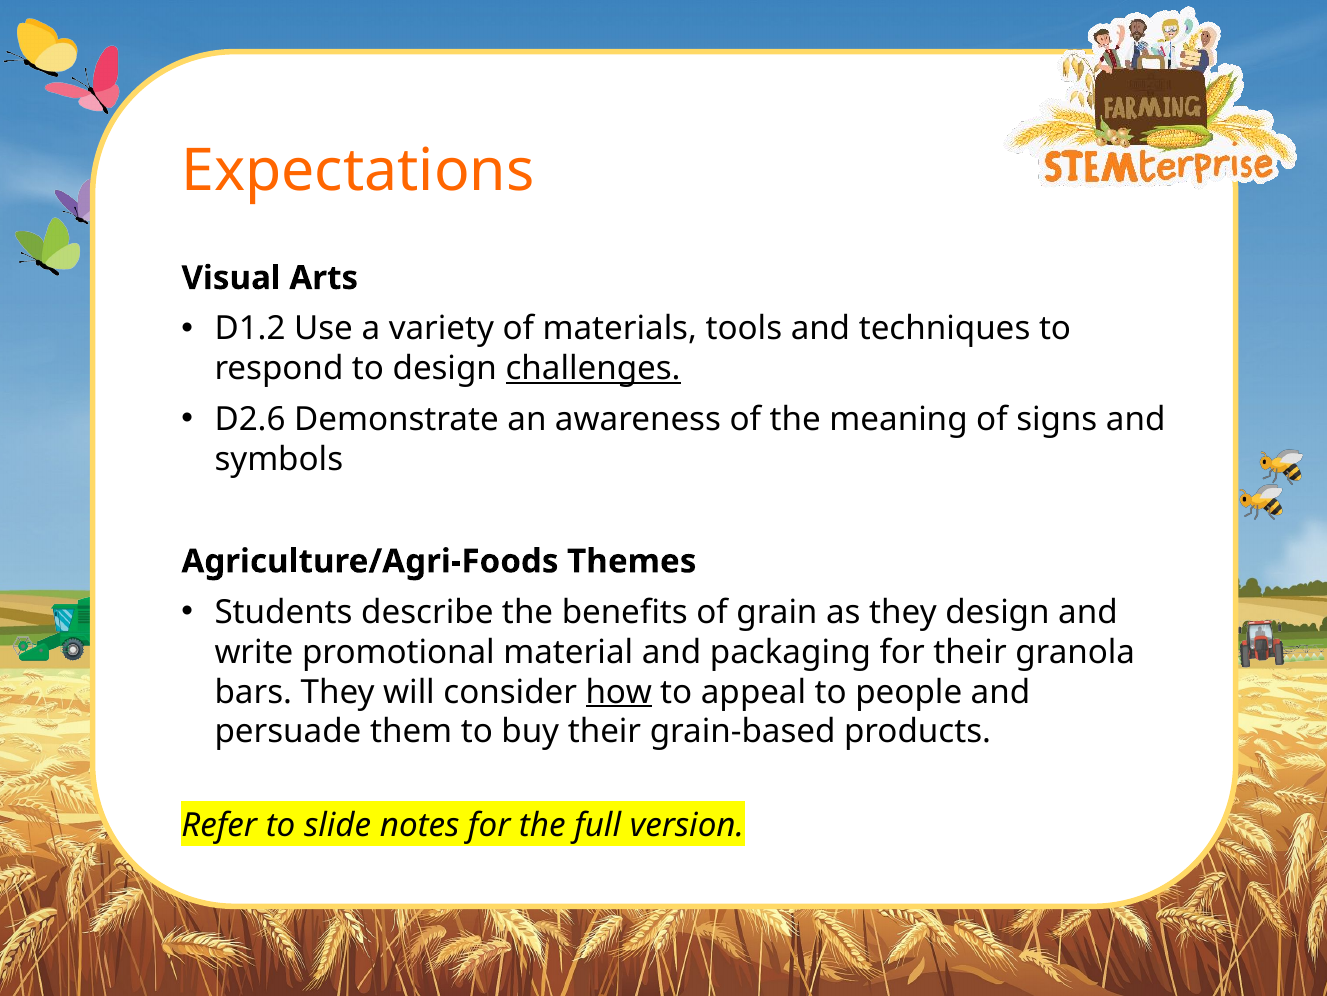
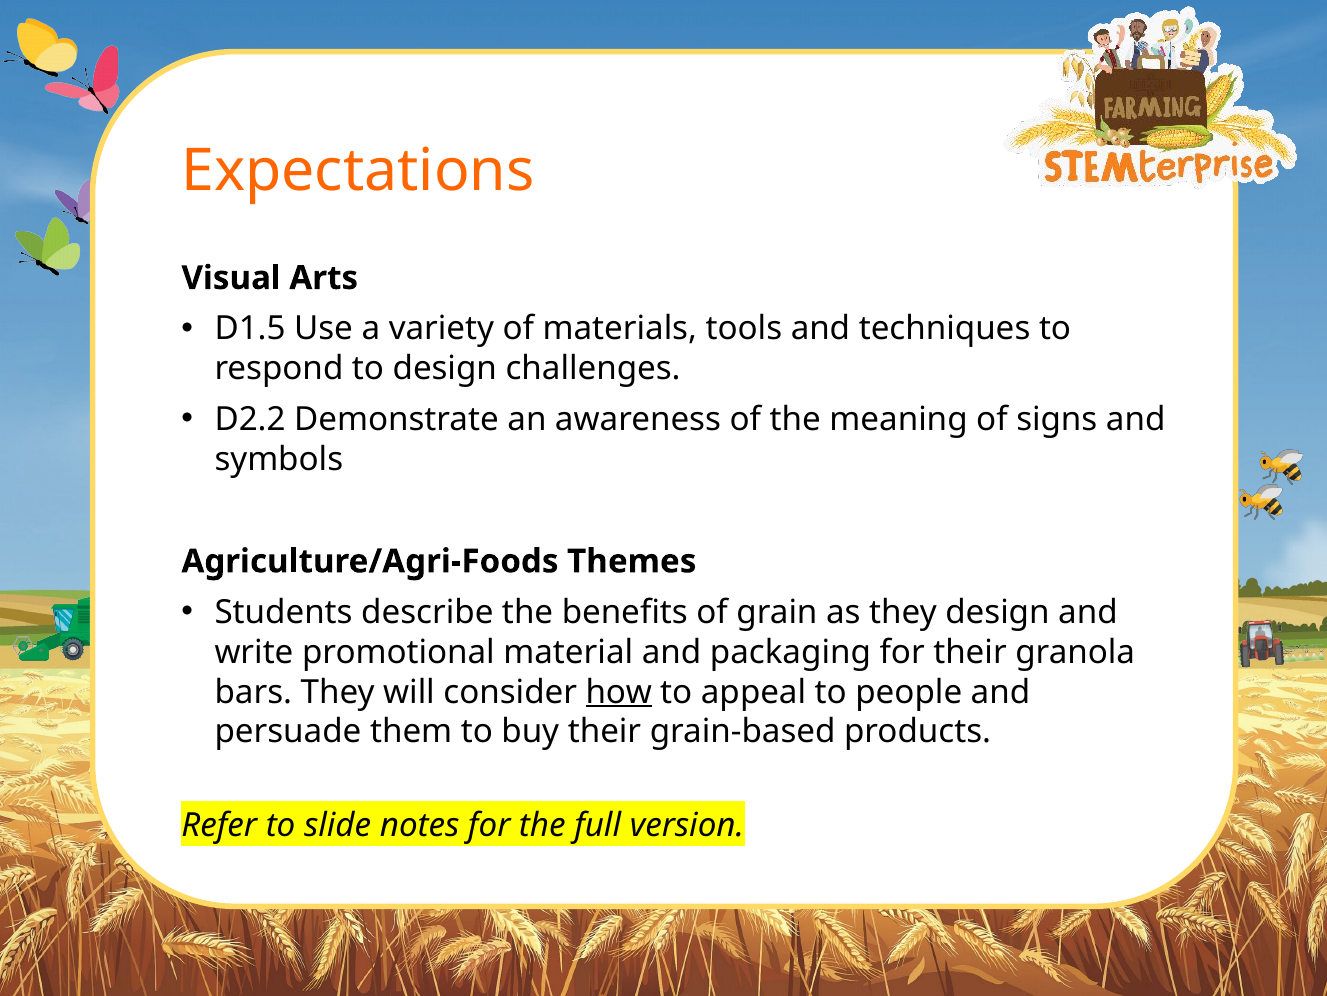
D1.2: D1.2 -> D1.5 (250, 329)
challenges underline: present -> none (593, 369)
D2.6: D2.6 -> D2.2 (250, 419)
